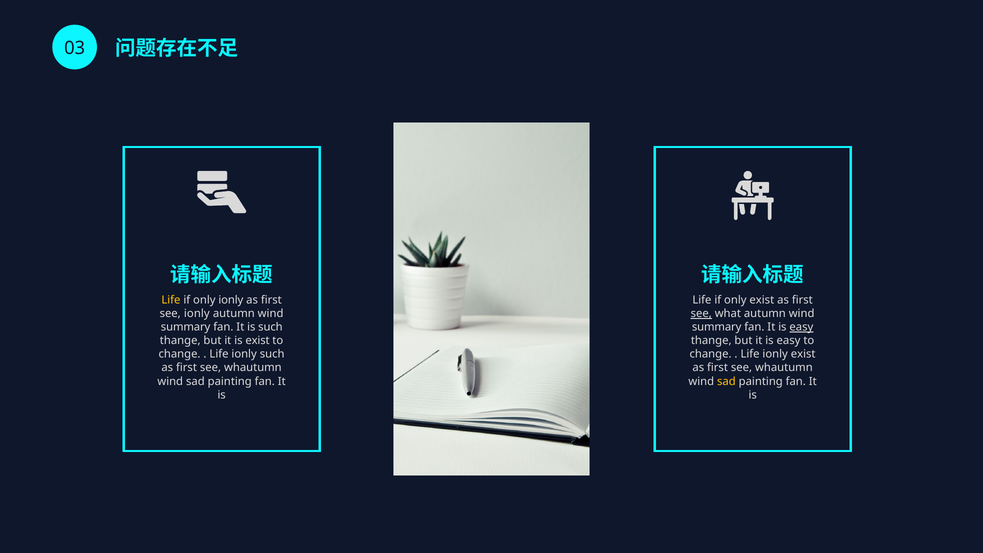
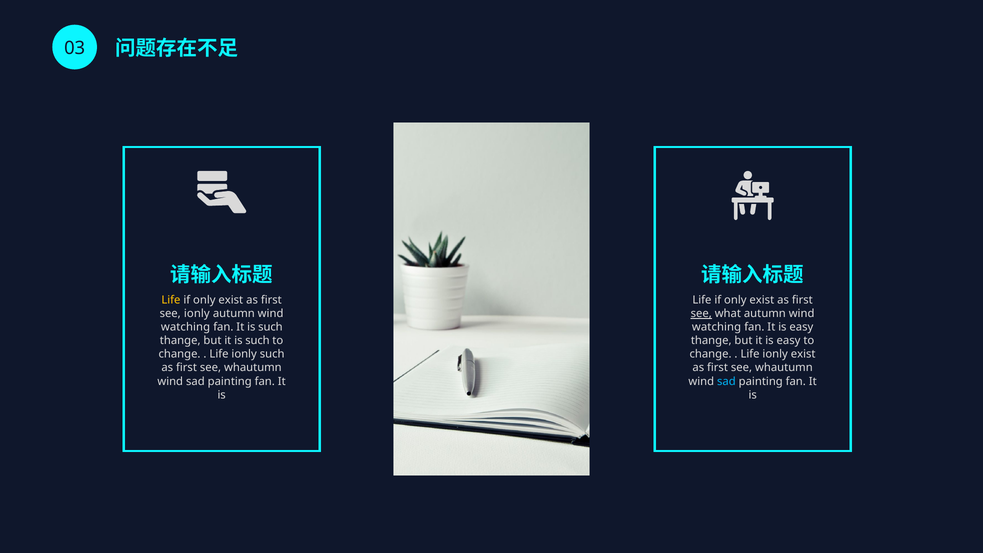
ionly: ionly -> exist (231, 300)
summary: summary -> watching (186, 327)
summary: summary -> watching (717, 327)
easy underline: present -> none (801, 327)
but it is exist: exist -> such (258, 341)
sad colour: yellow -> light blue (726, 381)
